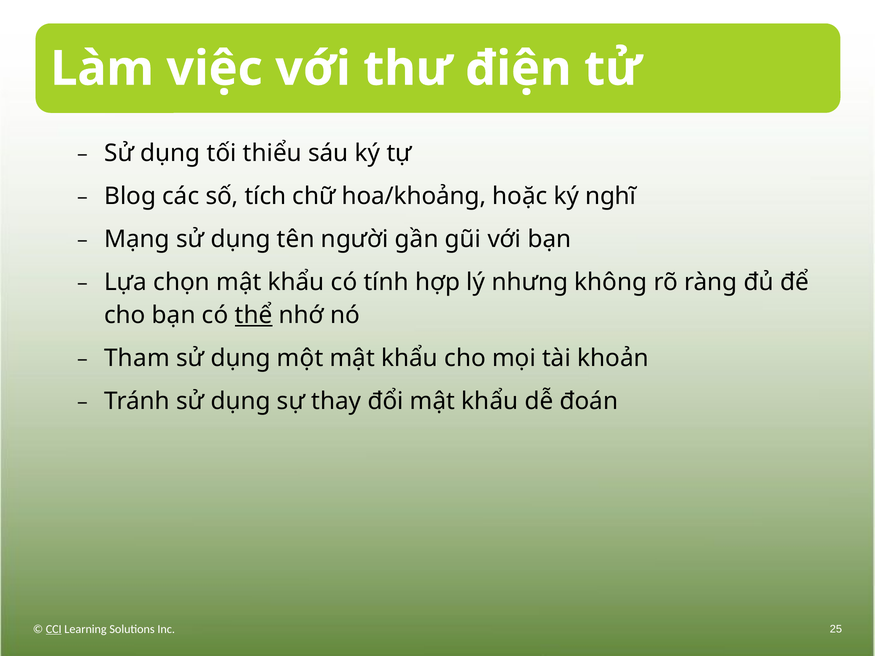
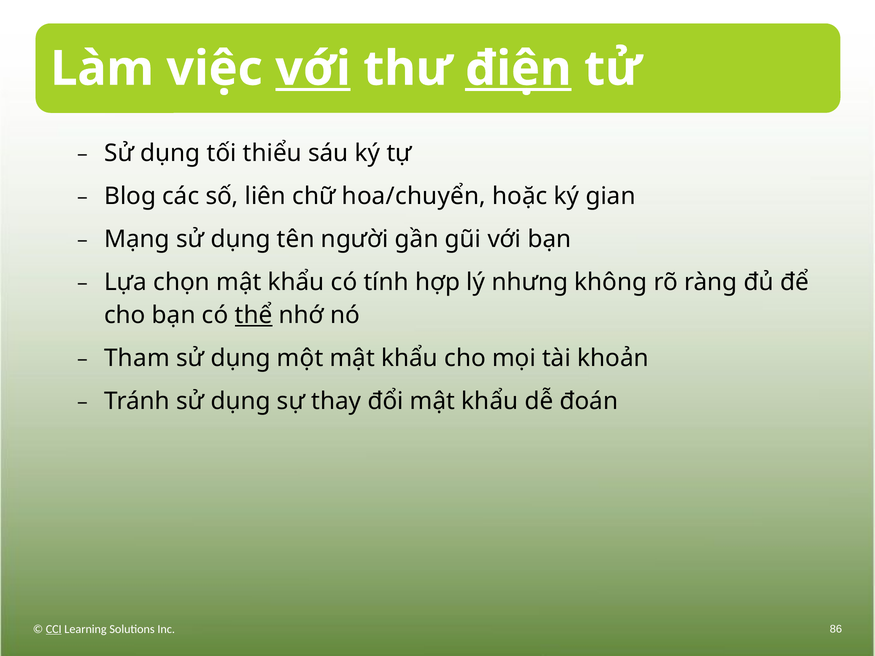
với underline: none -> present (313, 69)
điện underline: none -> present (518, 69)
tích: tích -> liên (265, 196)
hoa/khoảng: hoa/khoảng -> hoa/chuyển (414, 196)
nghĩ: nghĩ -> gian (611, 196)
25: 25 -> 86 (836, 630)
